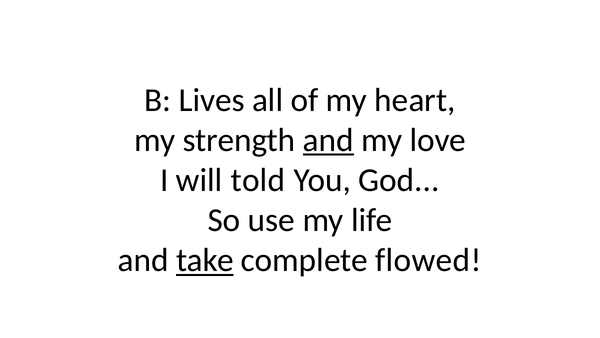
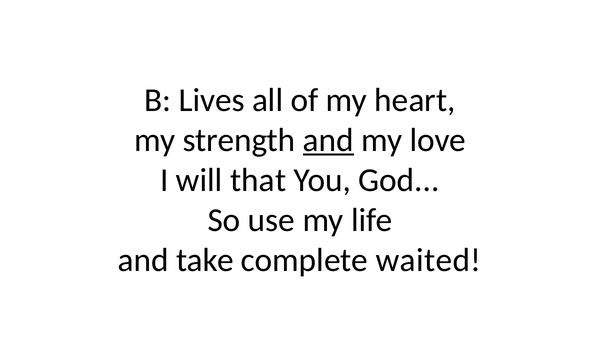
told: told -> that (258, 180)
take underline: present -> none (205, 260)
flowed: flowed -> waited (428, 260)
